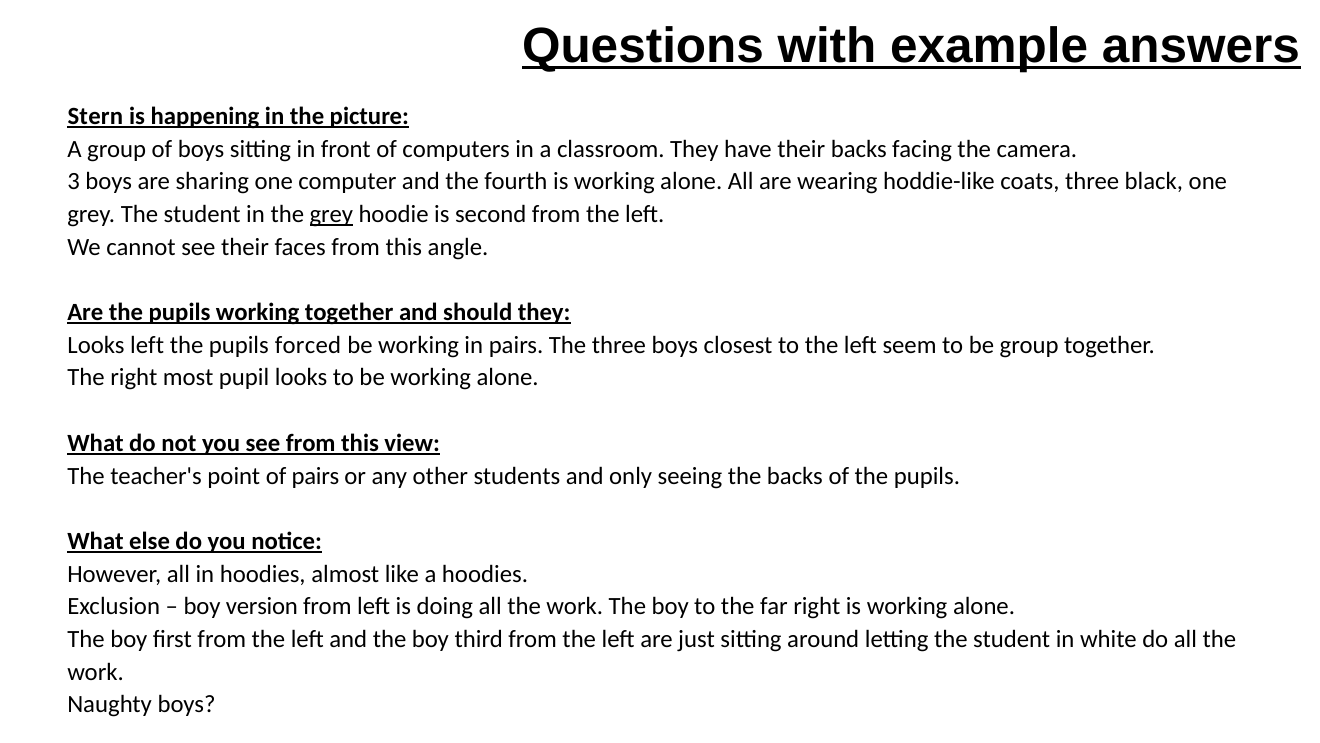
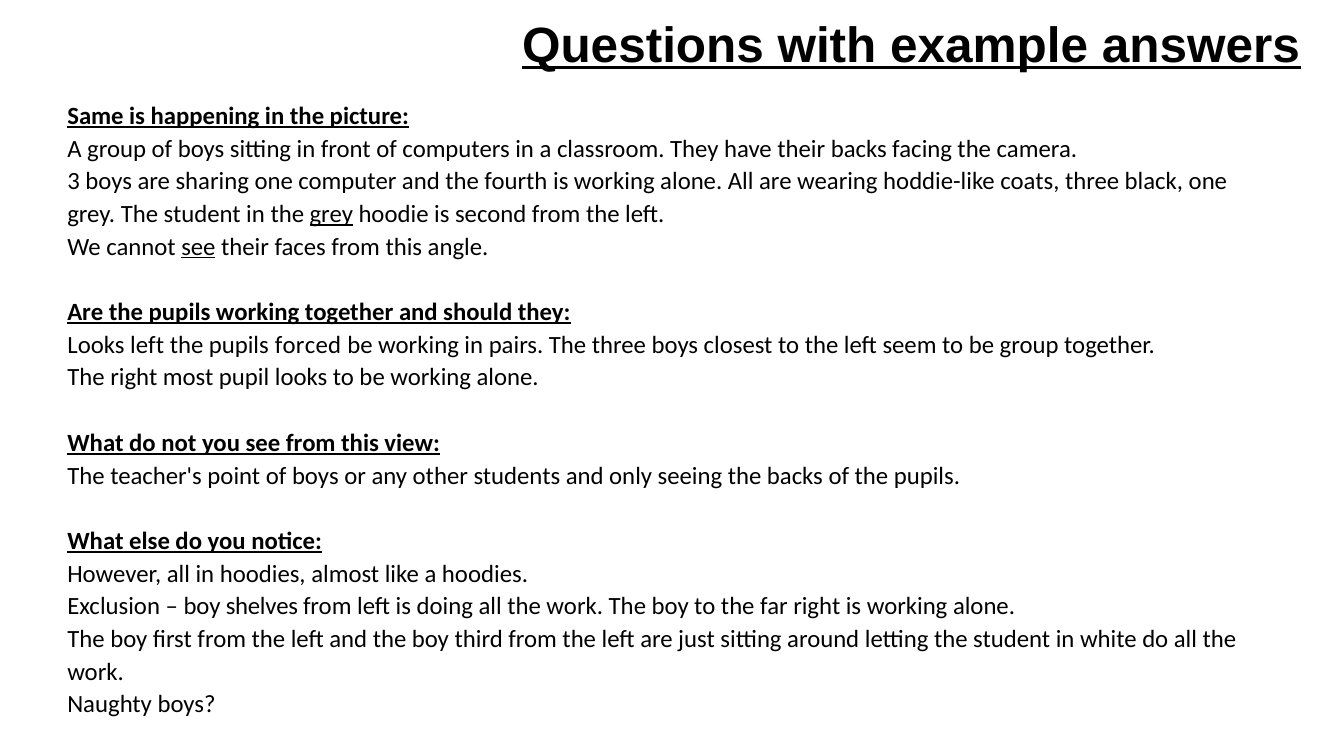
Stern: Stern -> Same (96, 116)
see underline: none -> present (198, 247)
point of pairs: pairs -> boys (315, 476)
version: version -> shelves (262, 606)
